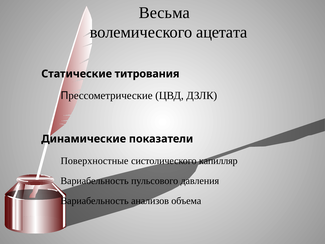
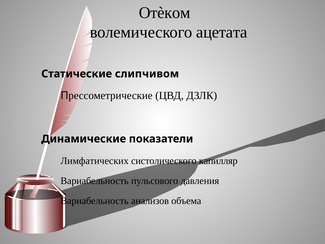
Весьма: Весьма -> Отѐком (165, 13)
титрования: титрования -> слипчивом (147, 74)
Поверхностные: Поверхностные -> Лимфатических (95, 161)
